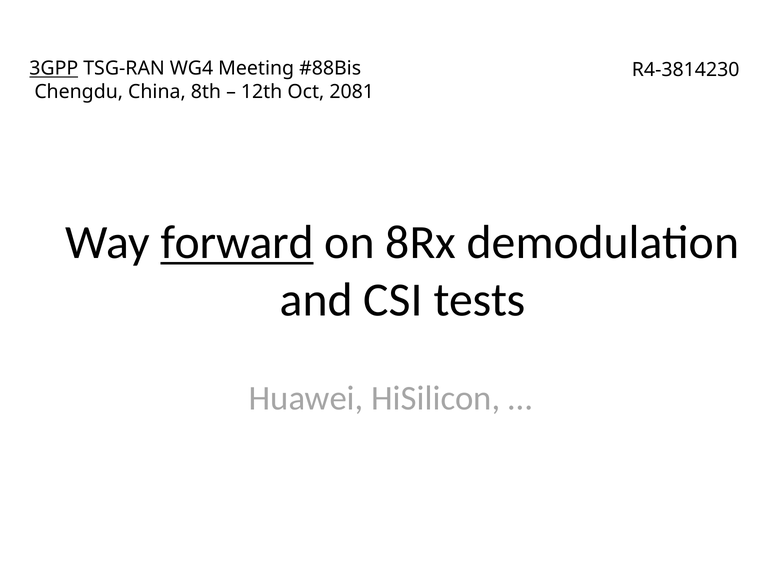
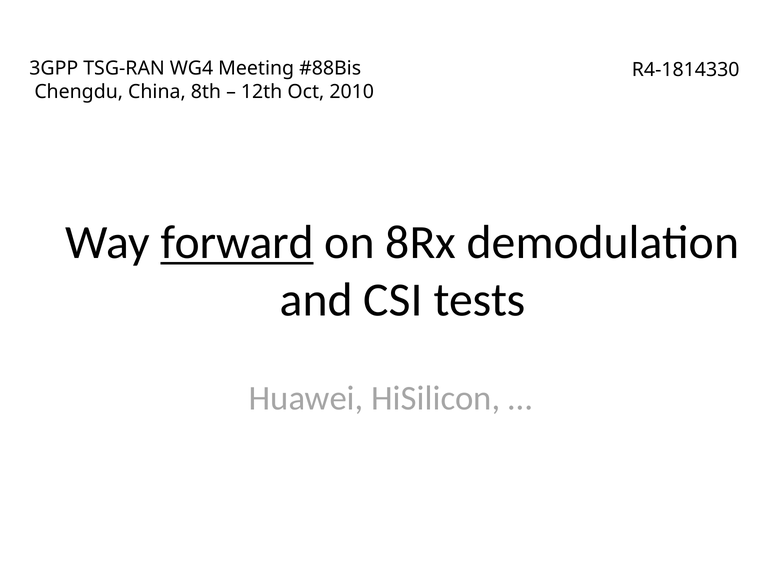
3GPP underline: present -> none (54, 69)
R4-3814230: R4-3814230 -> R4-1814330 (686, 70)
2081: 2081 -> 2010 (352, 92)
